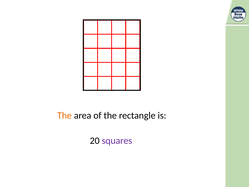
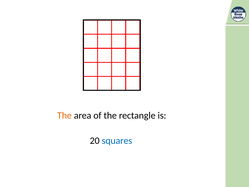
squares colour: purple -> blue (117, 141)
